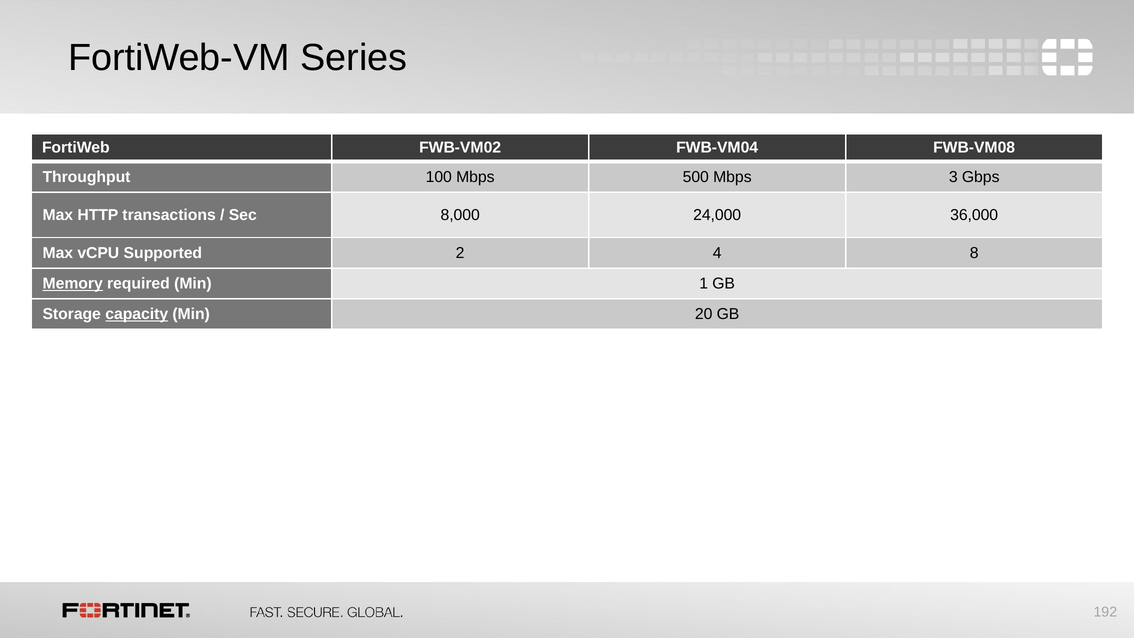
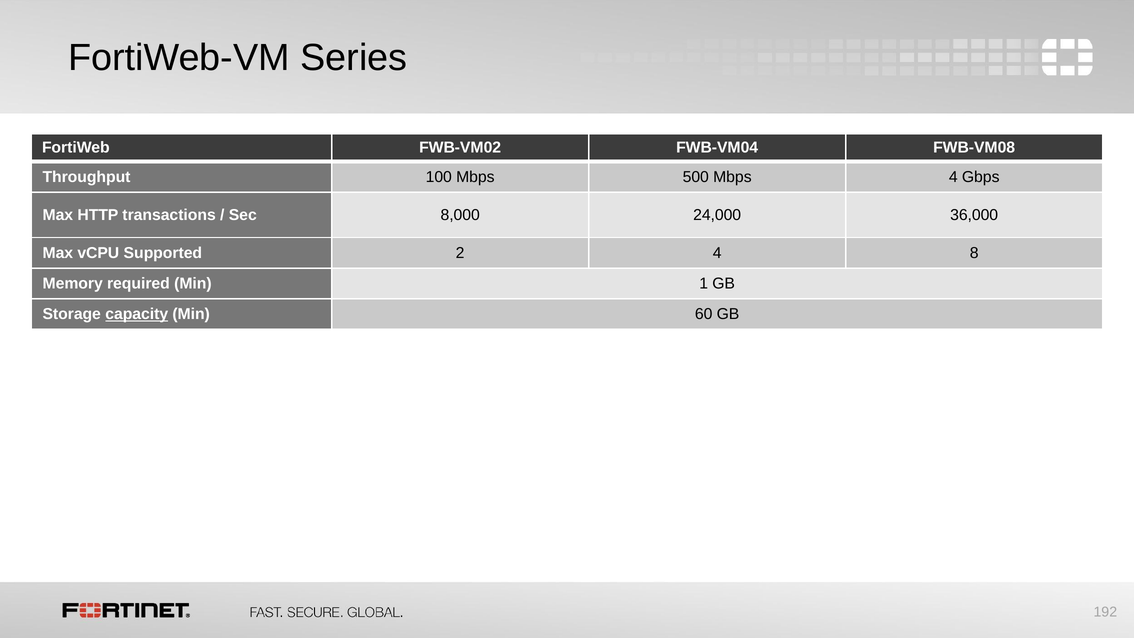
Mbps 3: 3 -> 4 (953, 177)
Memory underline: present -> none (73, 284)
20: 20 -> 60 (704, 314)
